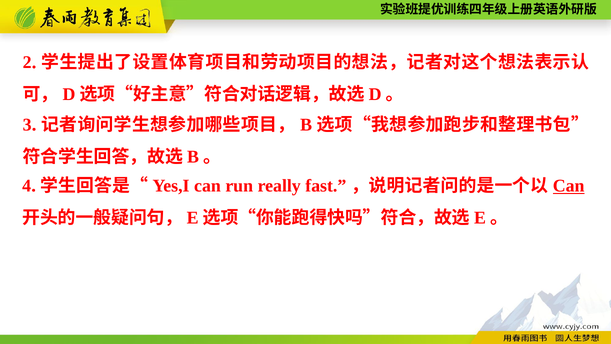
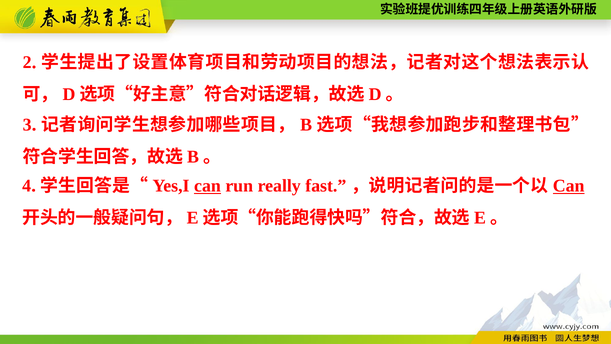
can underline: none -> present (207, 186)
